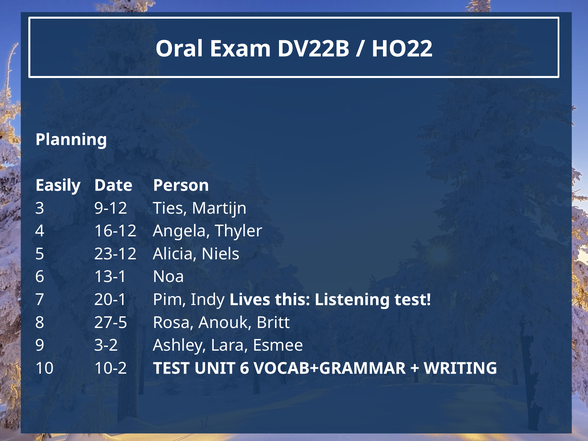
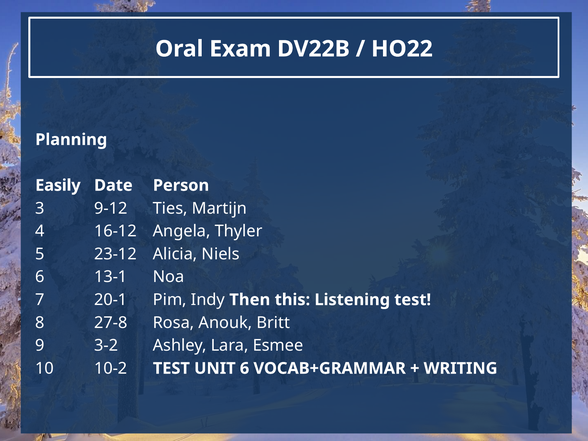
Lives: Lives -> Then (250, 300)
27-5: 27-5 -> 27-8 (111, 323)
